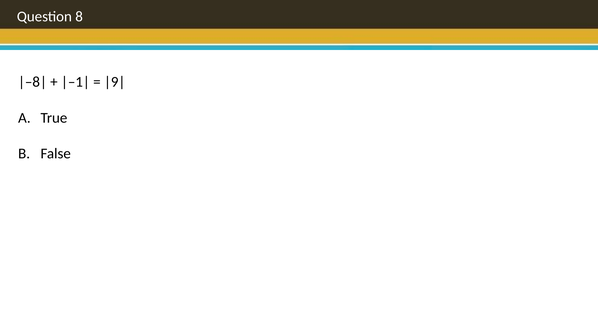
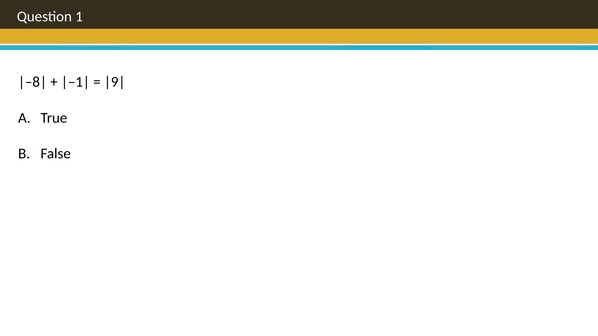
8: 8 -> 1 (79, 17)
